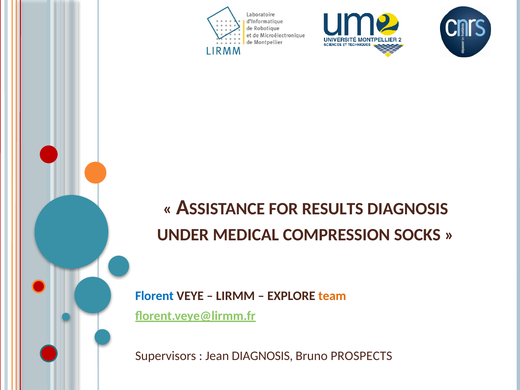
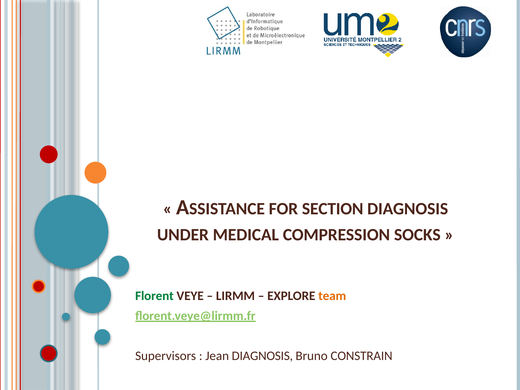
RESULTS: RESULTS -> SECTION (333, 209)
Florent colour: blue -> green (154, 296)
PROSPECTS: PROSPECTS -> CONSTRAIN (362, 356)
